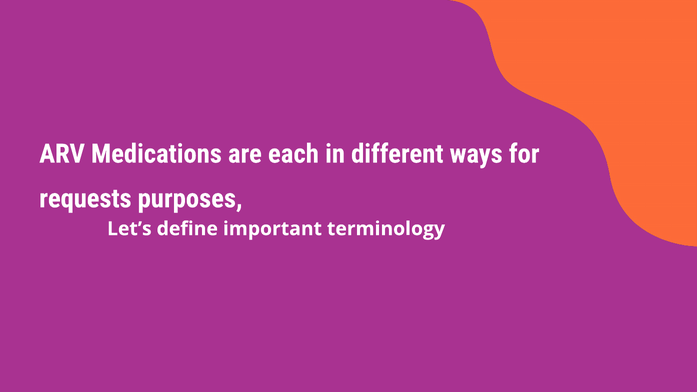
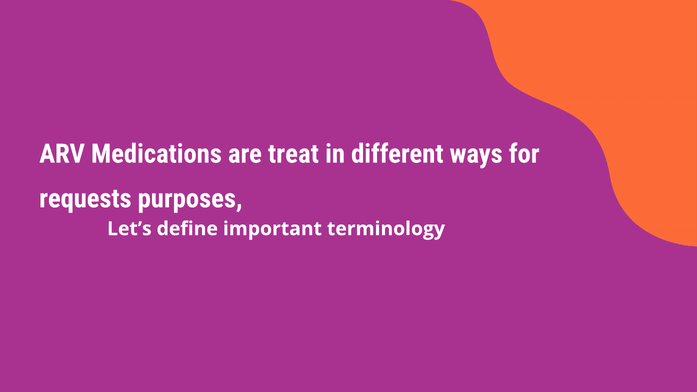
each: each -> treat (293, 154)
